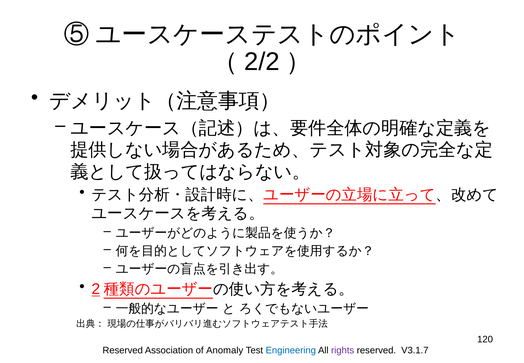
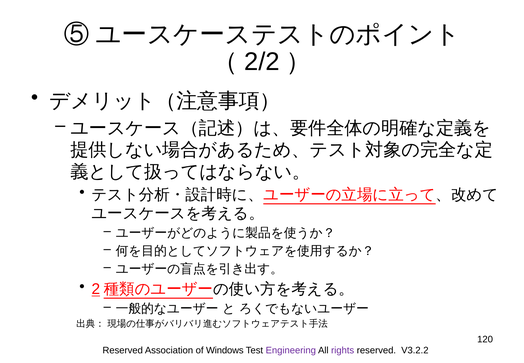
Anomaly: Anomaly -> Windows (225, 350)
Engineering colour: blue -> purple (291, 350)
V3.1.7: V3.1.7 -> V3.2.2 (415, 350)
